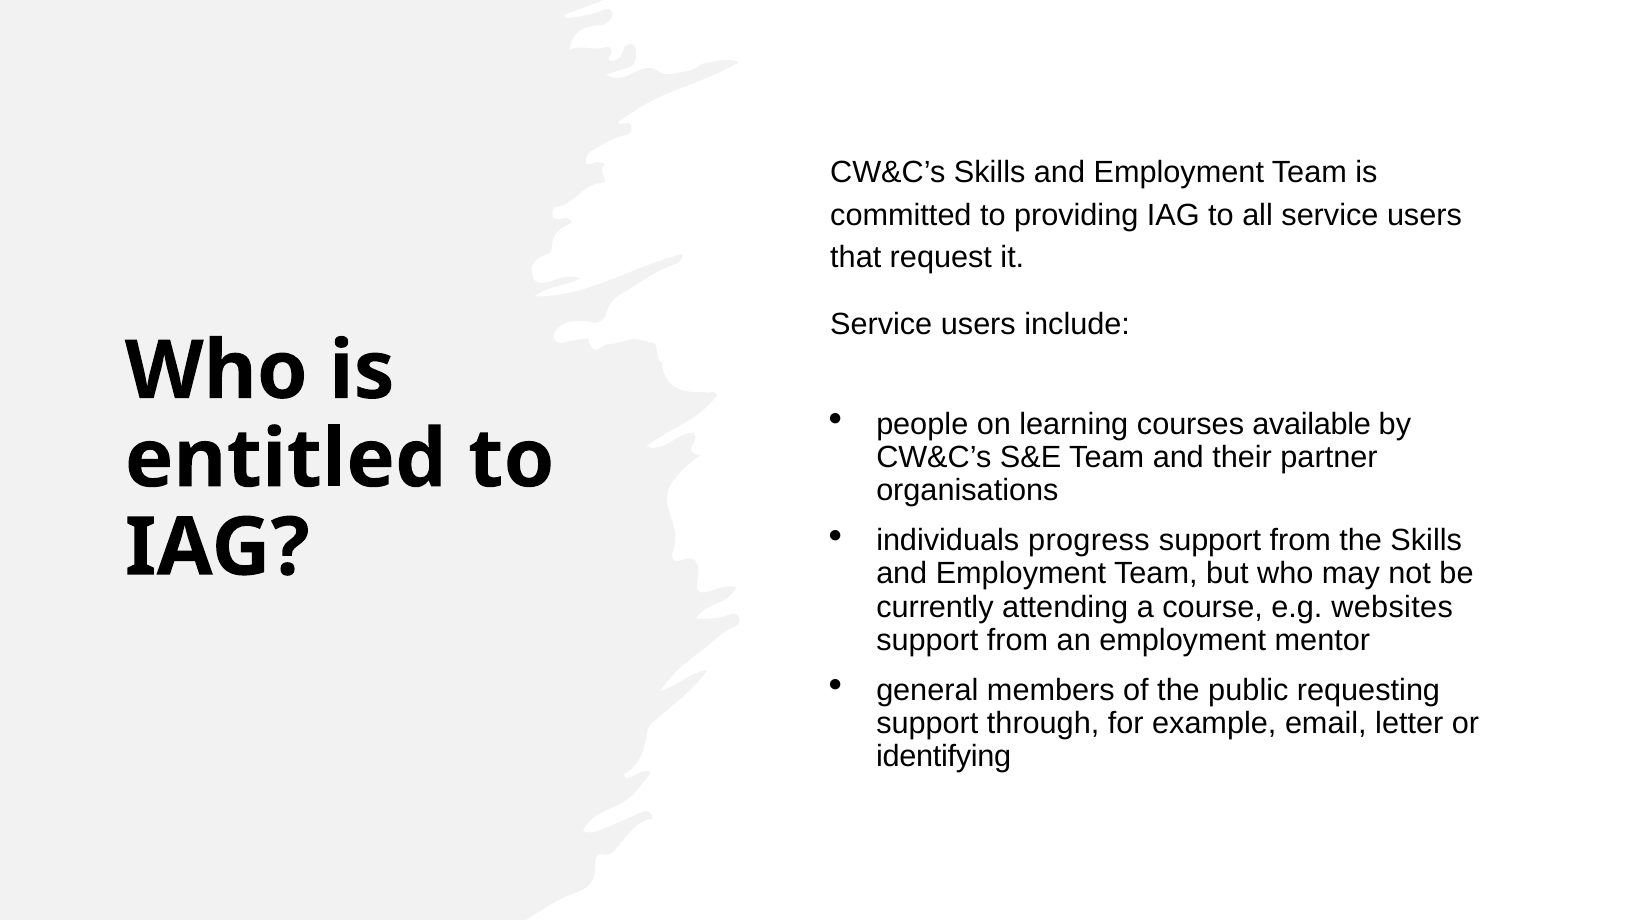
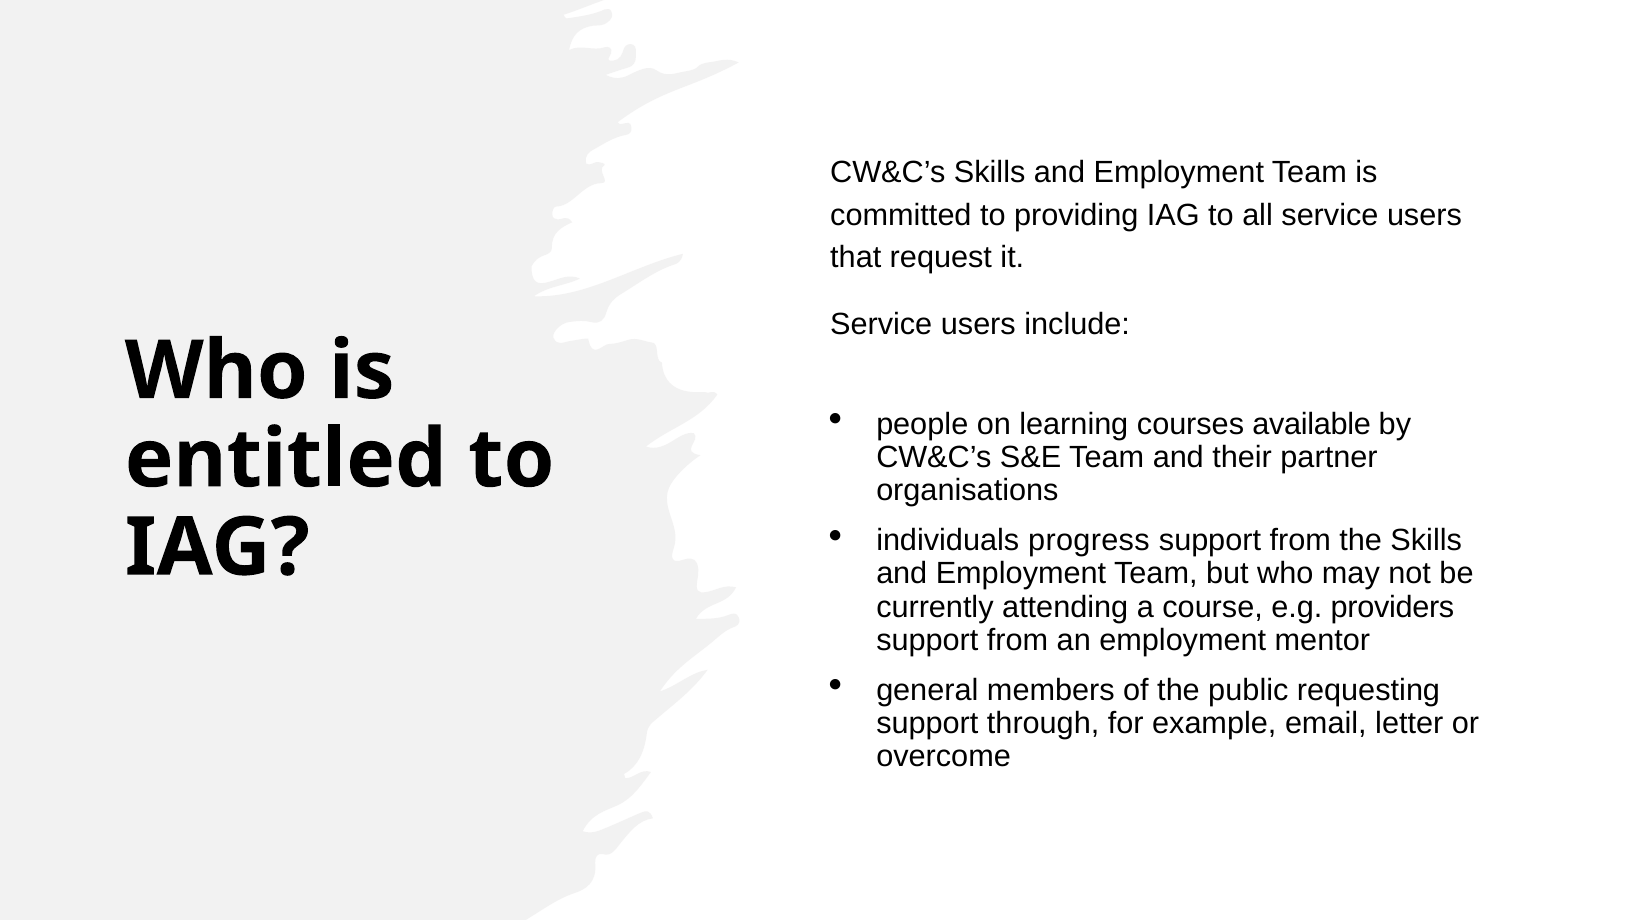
websites: websites -> providers (1392, 607)
identifying: identifying -> overcome (944, 757)
